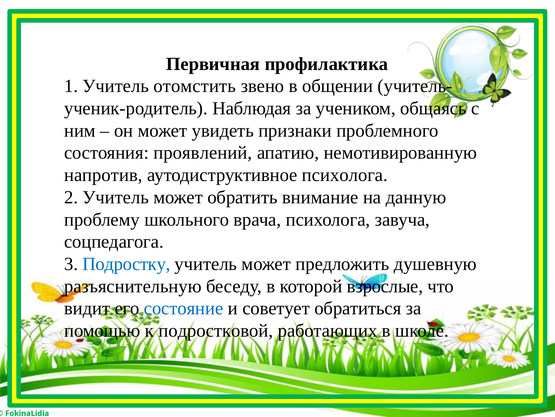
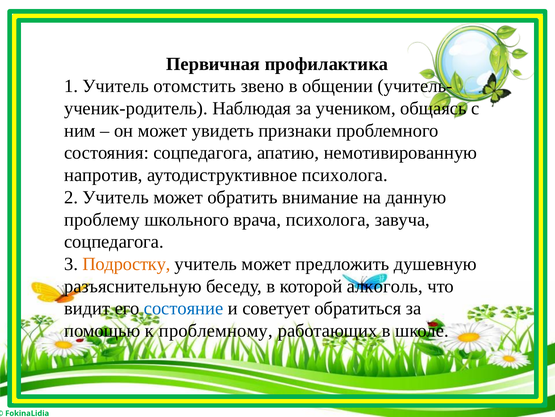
состояния проявлений: проявлений -> соцпедагога (203, 153)
Подростку colour: blue -> orange (126, 264)
взрослые: взрослые -> алкоголь (385, 286)
подростковой: подростковой -> проблемному (216, 330)
